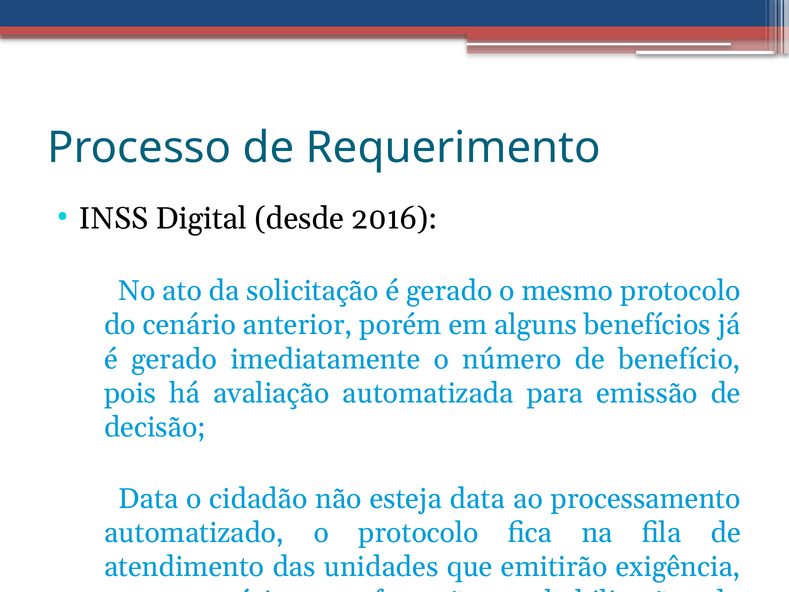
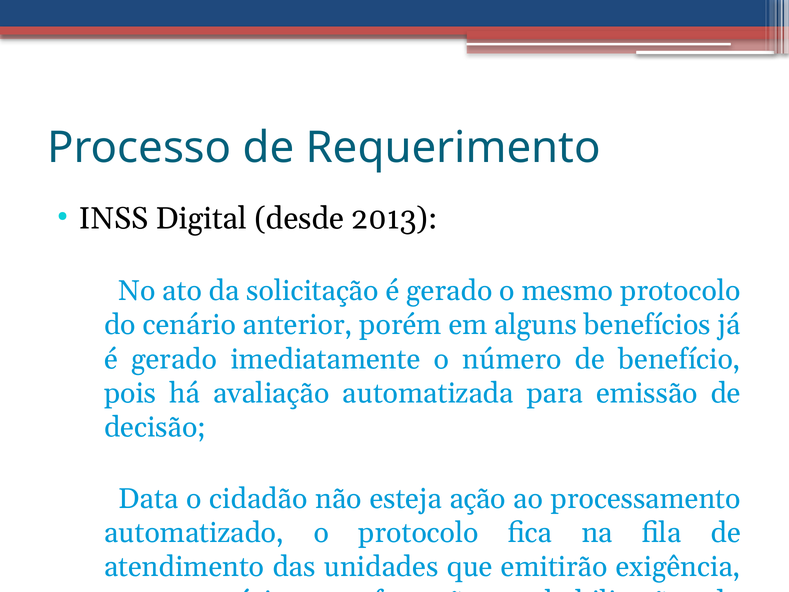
2016: 2016 -> 2013 (394, 219)
esteja data: data -> ação (478, 498)
